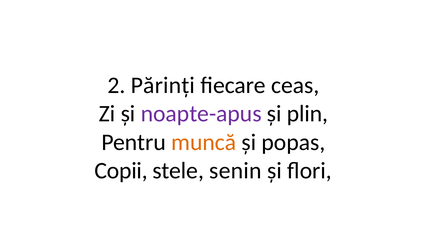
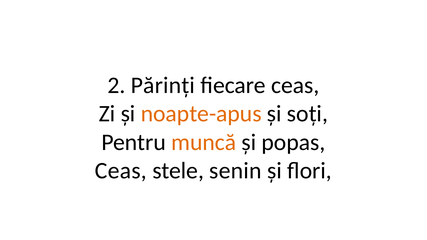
noapte-apus colour: purple -> orange (201, 114)
plin: plin -> soți (307, 114)
Copii: Copii -> Ceas (121, 171)
